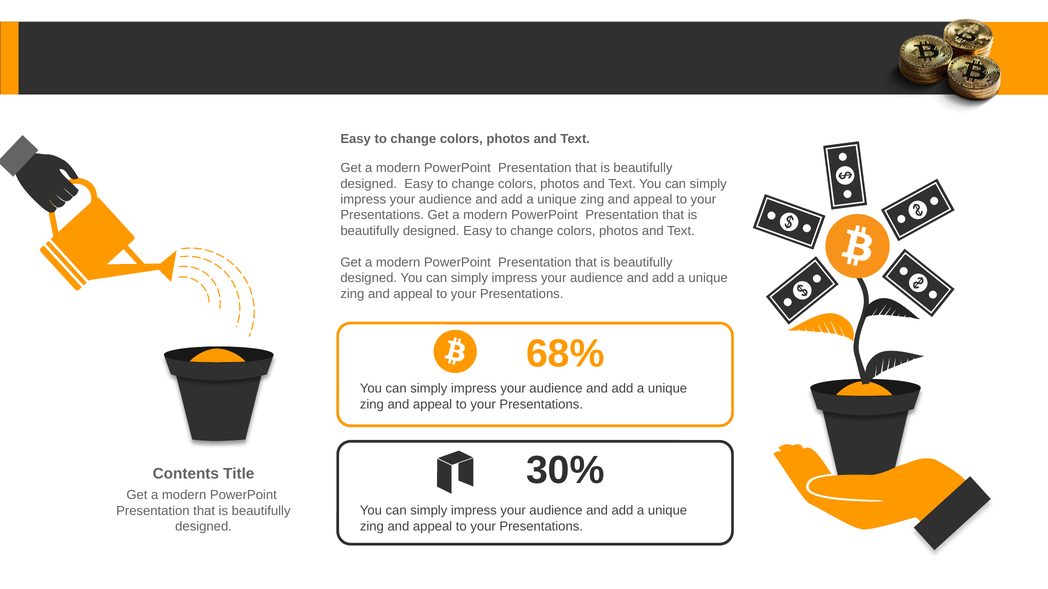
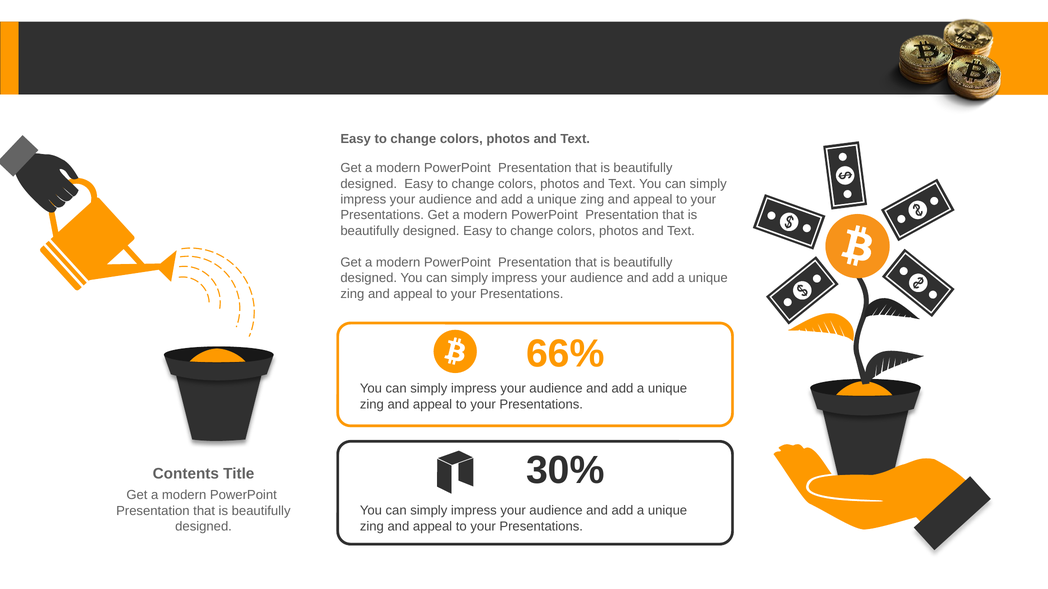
68%: 68% -> 66% (565, 354)
